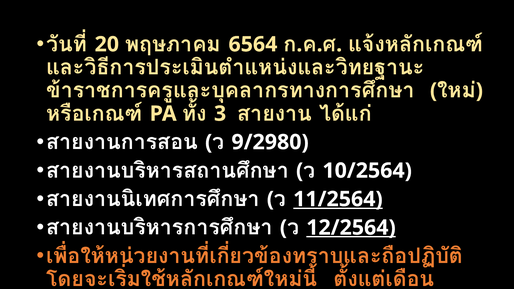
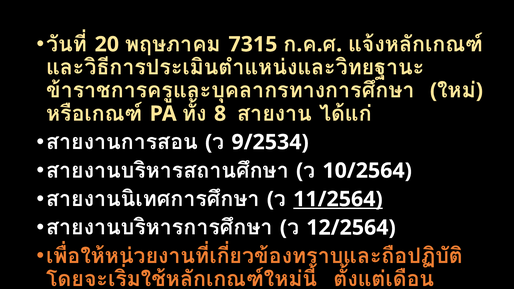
6564: 6564 -> 7315 (253, 44)
3: 3 -> 8 (220, 114)
9/2980: 9/2980 -> 9/2534 (270, 142)
12/2564 underline: present -> none (351, 228)
